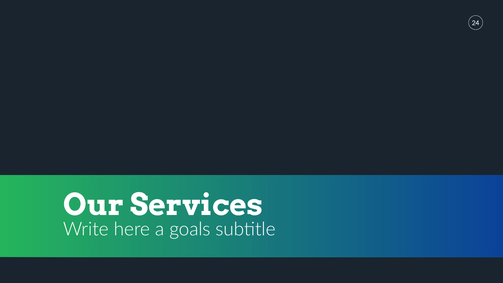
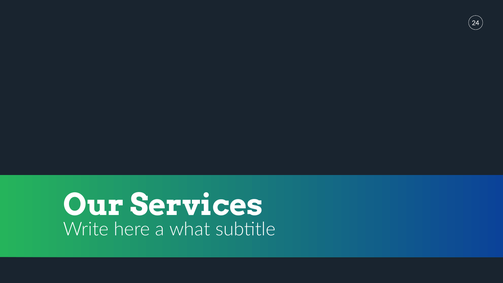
goals: goals -> what (190, 229)
